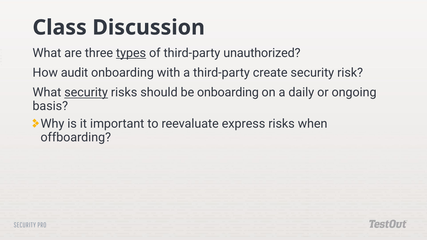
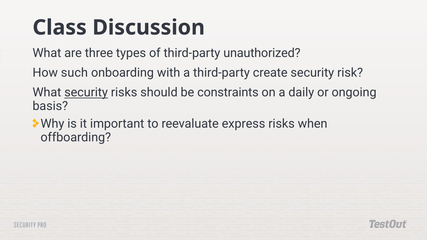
types underline: present -> none (131, 53)
audit: audit -> such (74, 73)
be onboarding: onboarding -> constraints (228, 93)
